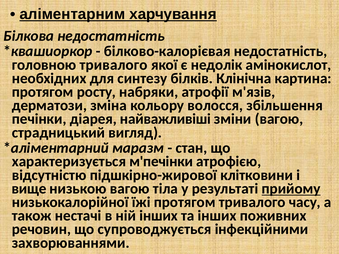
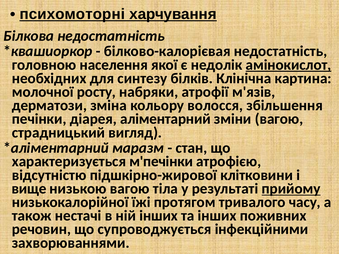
аліментарним: аліментарним -> психомоторні (72, 14)
головною тривалого: тривалого -> населення (114, 65)
амінокислот underline: none -> present (289, 65)
протягом: протягом -> молочної (43, 92)
найважливіші: найважливіші -> аліментарний (165, 119)
